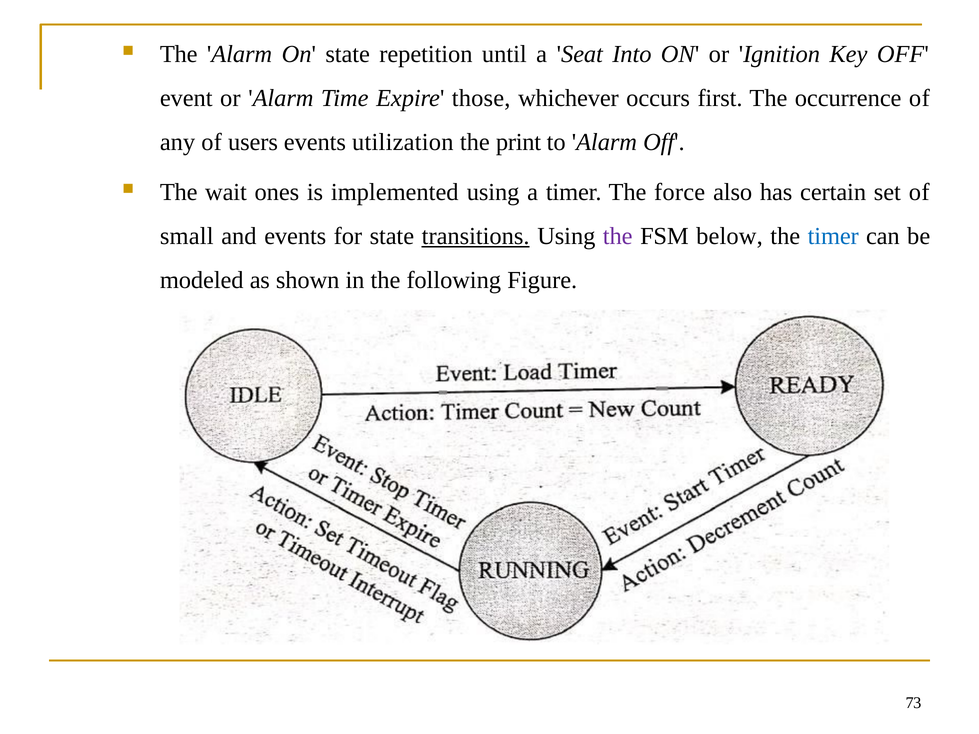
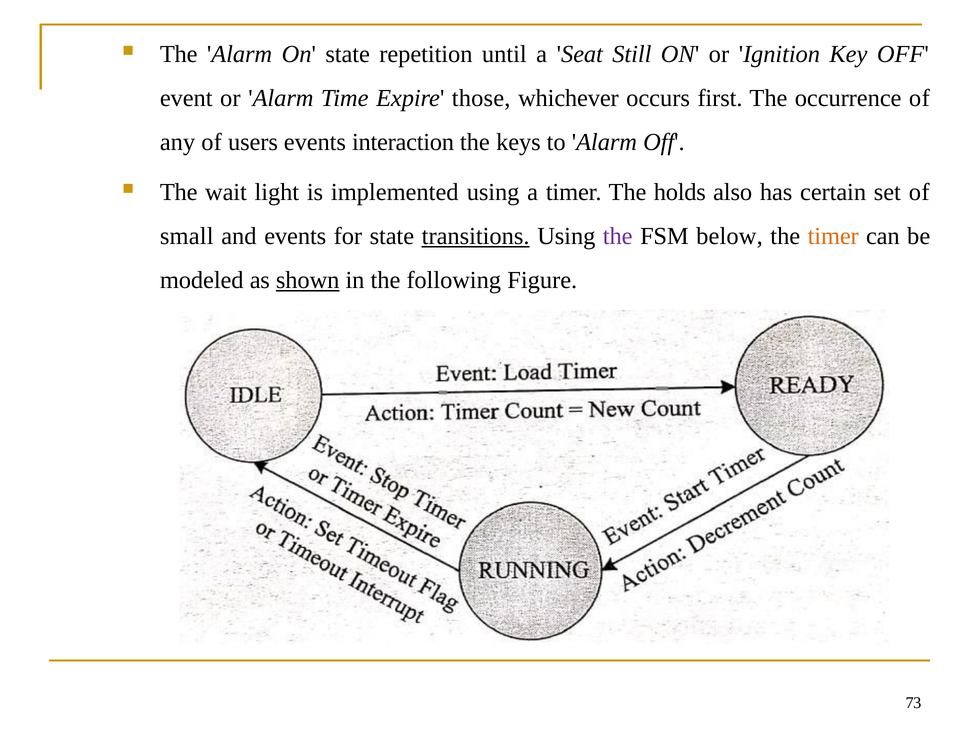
Into: Into -> Still (632, 54)
utilization: utilization -> interaction (403, 142)
print: print -> keys (518, 142)
ones: ones -> light (277, 192)
force: force -> holds (680, 192)
timer colour: blue -> orange (833, 236)
shown underline: none -> present (308, 280)
